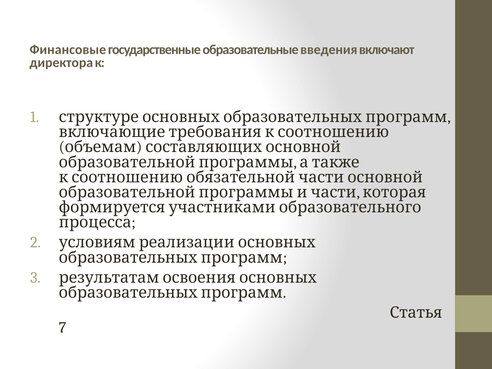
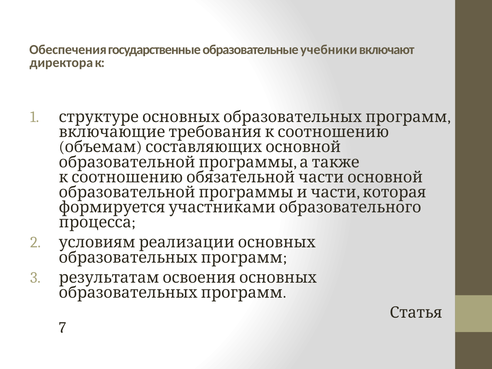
Финансовые: Финансовые -> Обеспечения (68, 49)
введения: введения -> учебники (329, 49)
